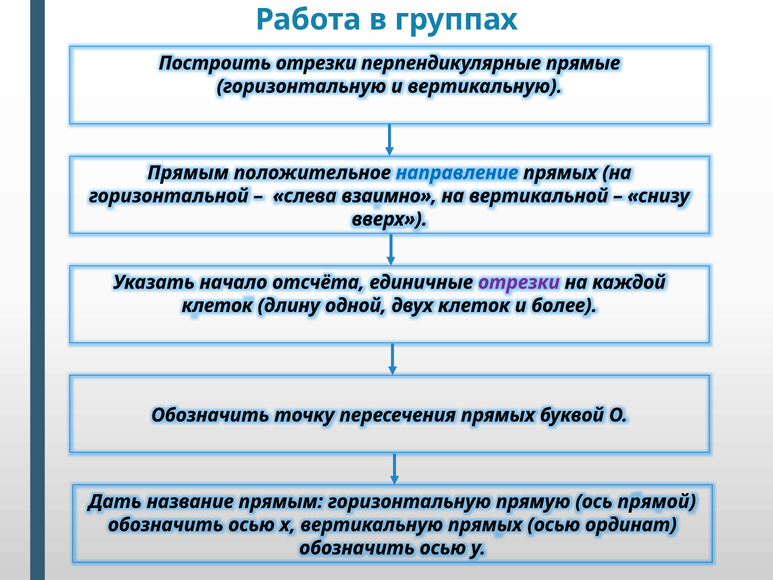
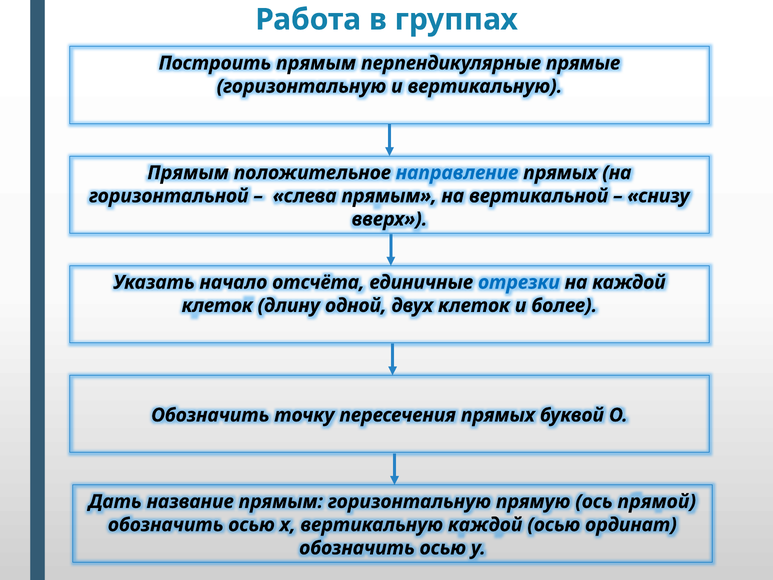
Построить отрезки: отрезки -> прямым (316, 63)
слева взаимно: взаимно -> прямым (389, 196)
отрезки colour: purple -> blue (519, 282)
вертикальную прямых: прямых -> каждой (485, 525)
